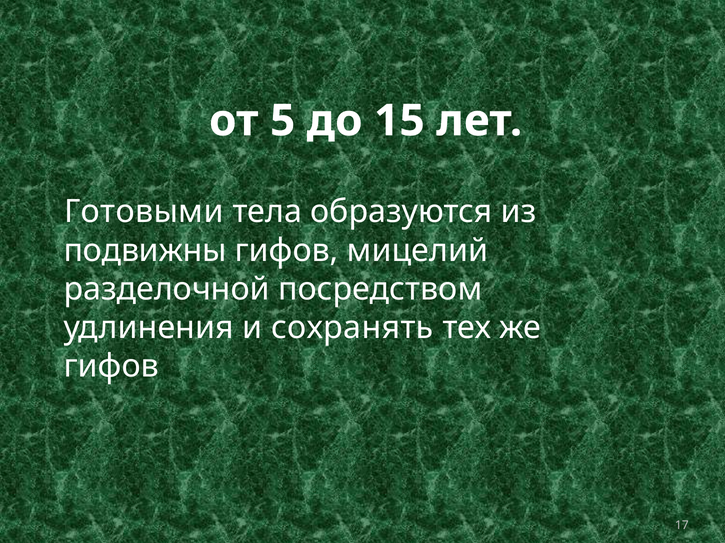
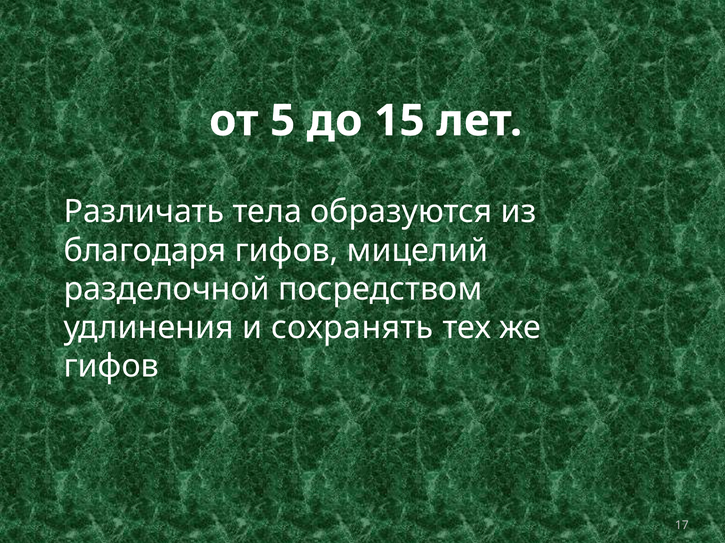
Готовыми: Готовыми -> Различать (144, 212)
подвижны: подвижны -> благодаря (145, 251)
